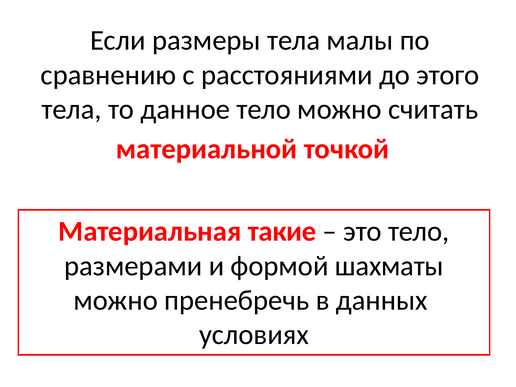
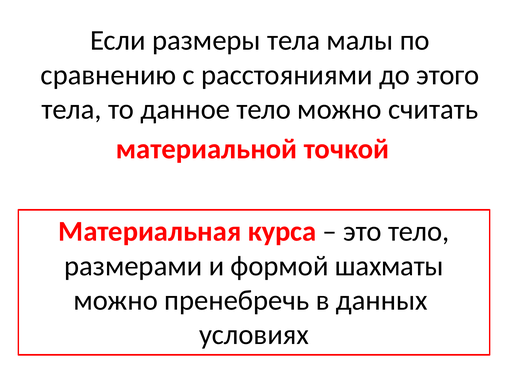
такие: такие -> курса (282, 231)
